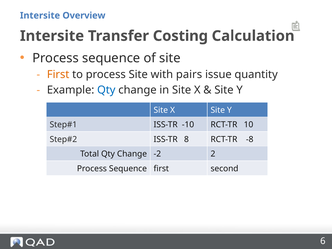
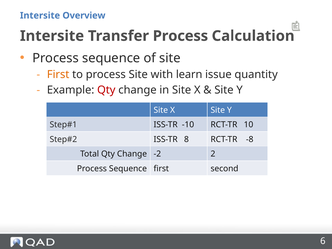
Transfer Costing: Costing -> Process (180, 36)
pairs: pairs -> learn (189, 75)
Qty colour: blue -> red (106, 90)
